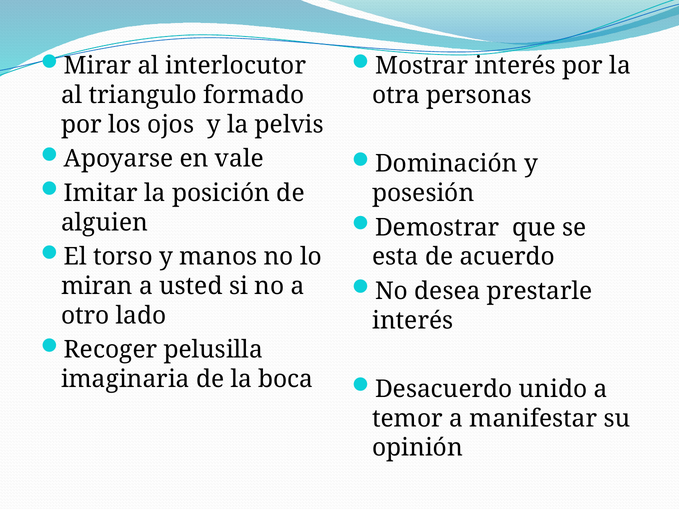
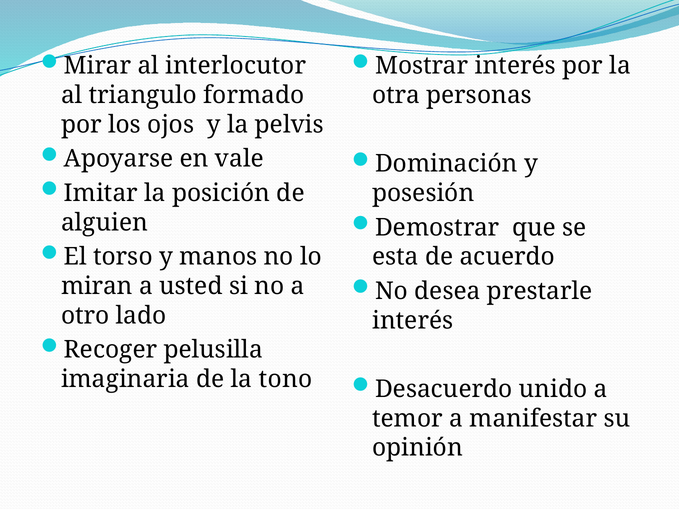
boca: boca -> tono (286, 379)
